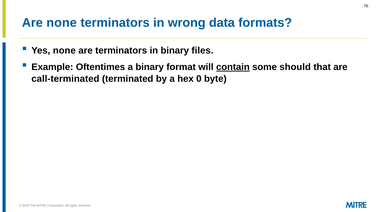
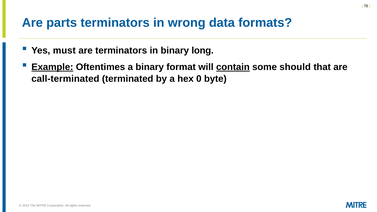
Are none: none -> parts (62, 23)
Yes none: none -> must (64, 51)
files: files -> long (203, 51)
Example underline: none -> present (52, 67)
